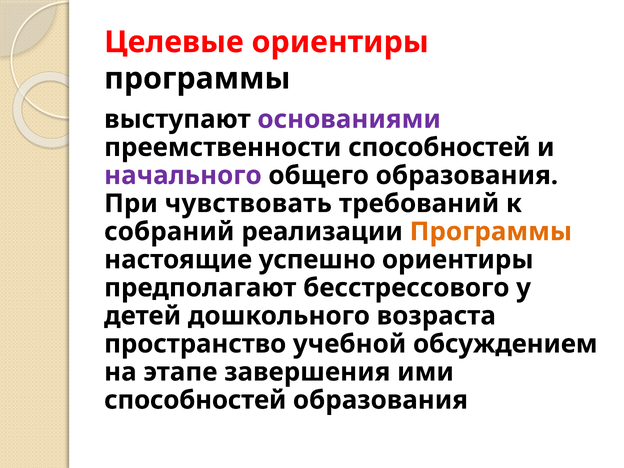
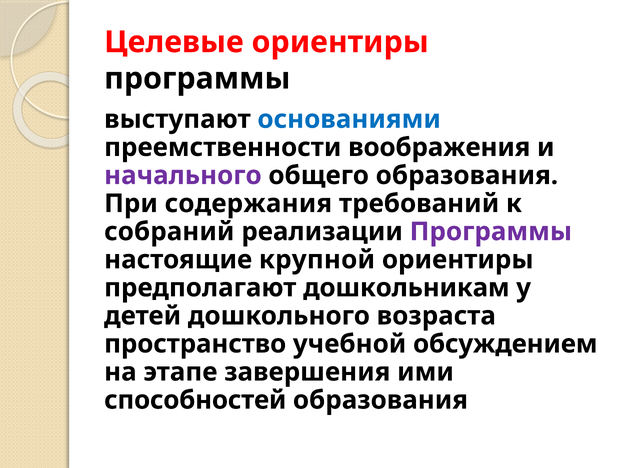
основаниями colour: purple -> blue (349, 119)
преемственности способностей: способностей -> воображения (439, 147)
чувствовать: чувствовать -> содержания (248, 204)
Программы colour: orange -> purple (491, 232)
успешно: успешно -> крупной (317, 260)
бесстрессового: бесстрессового -> дошкольникам (406, 288)
